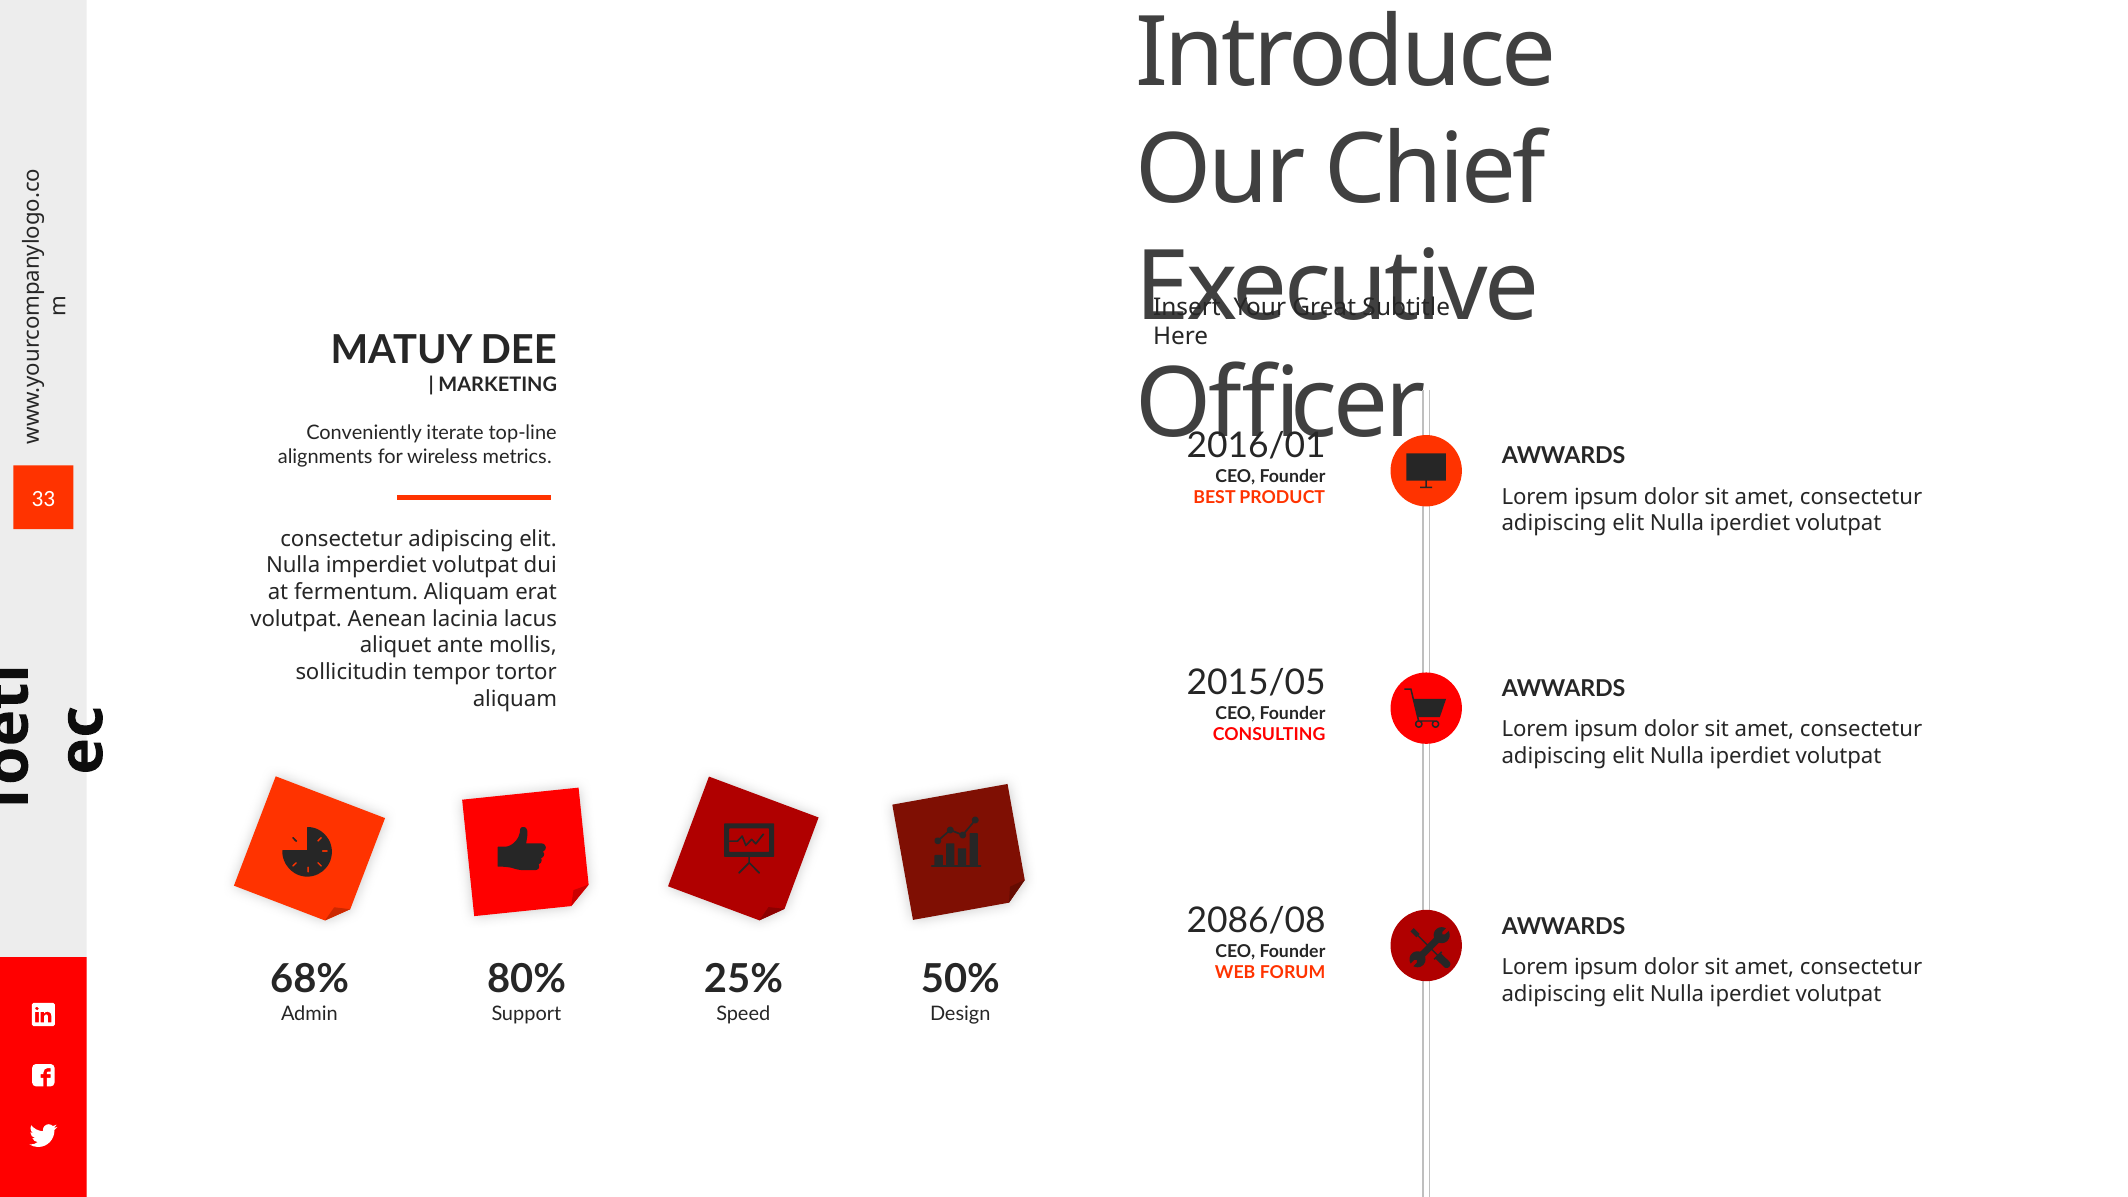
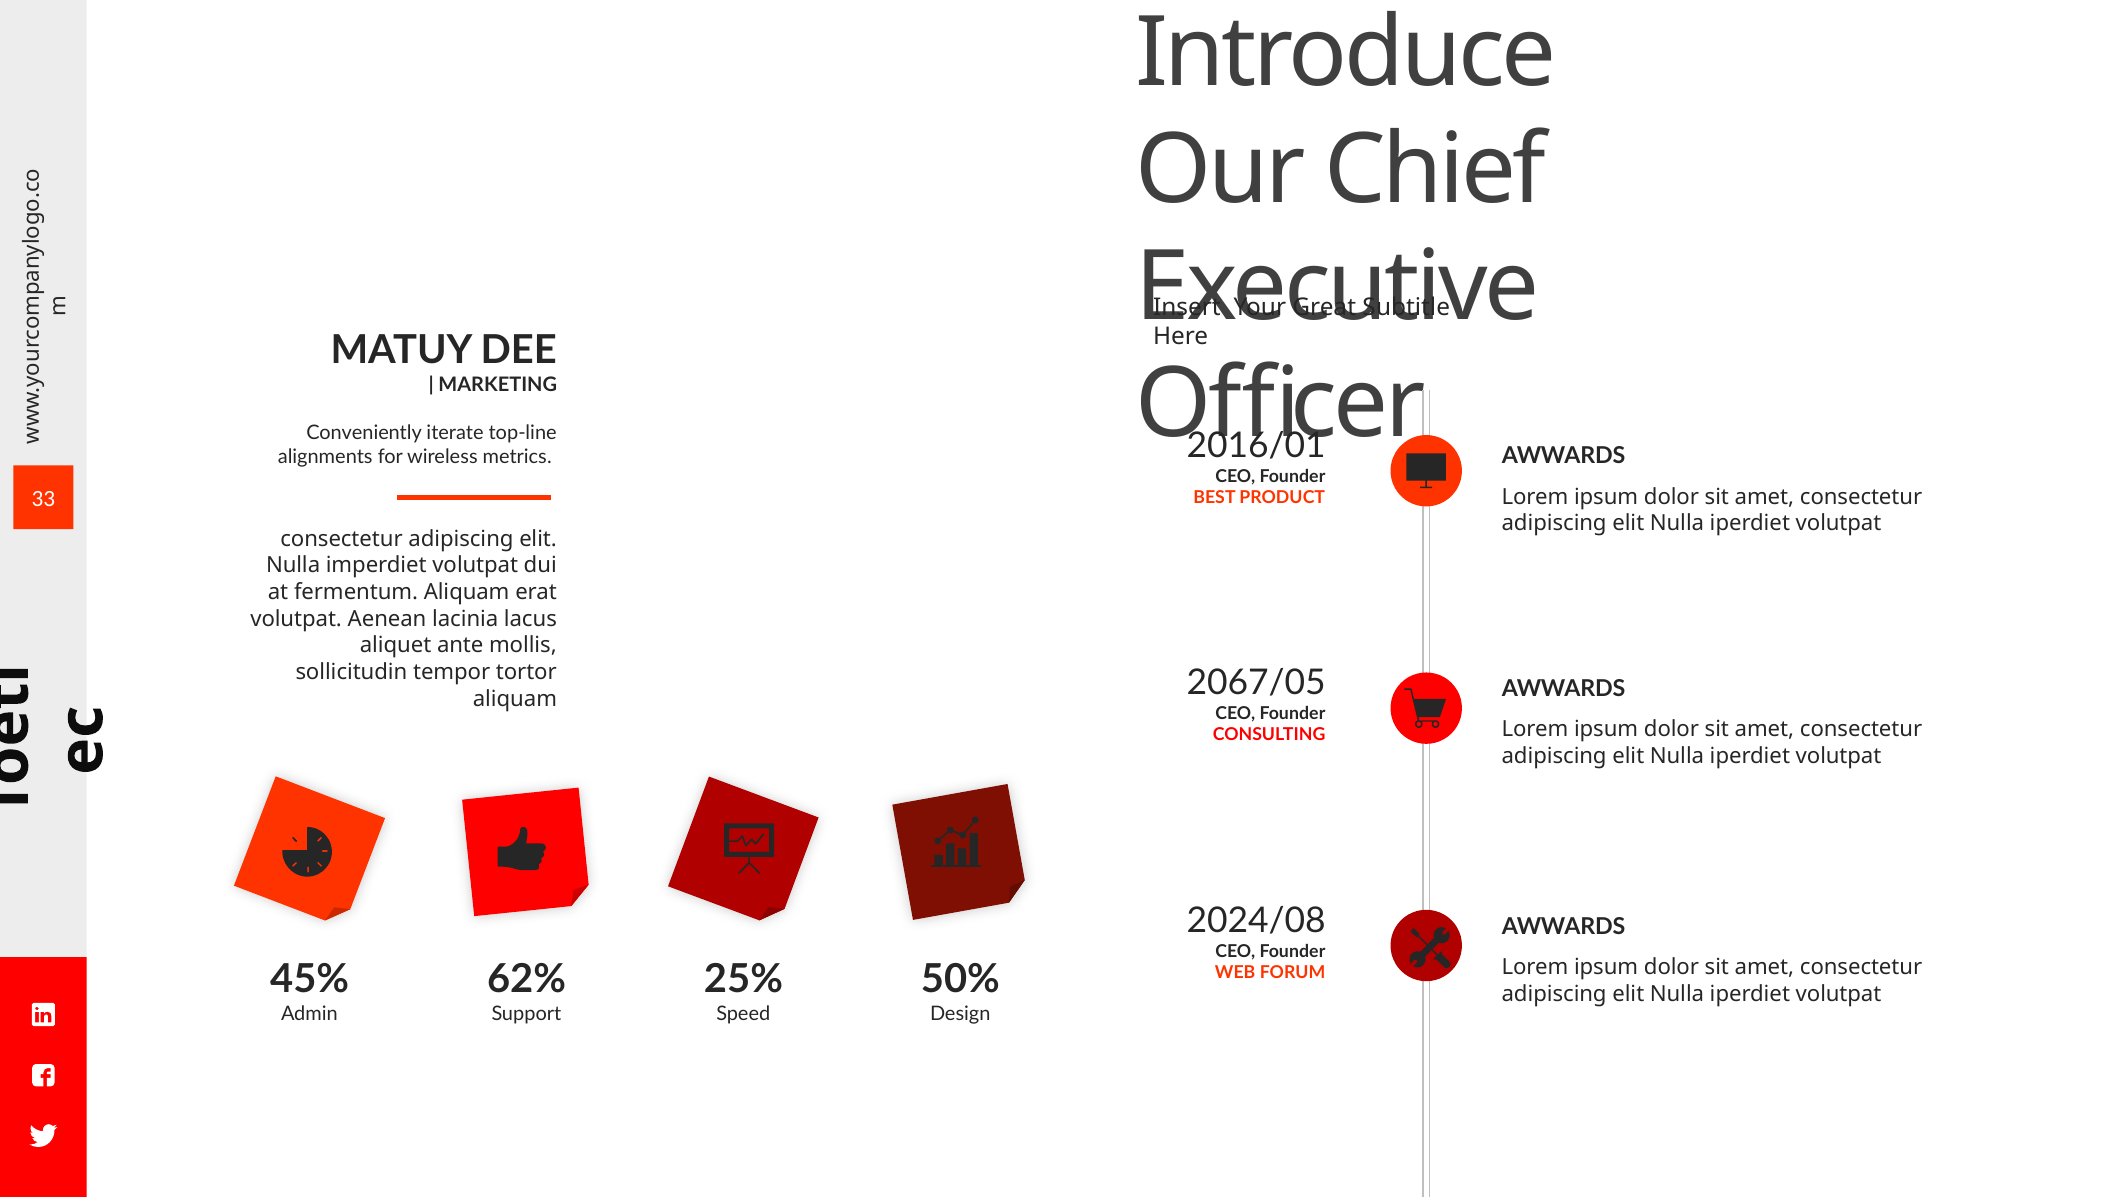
2015/05: 2015/05 -> 2067/05 (1256, 683)
2086/08: 2086/08 -> 2024/08 (1256, 921)
68%: 68% -> 45% (310, 979)
80%: 80% -> 62% (527, 979)
